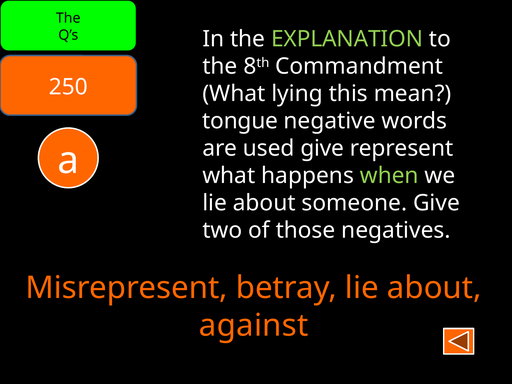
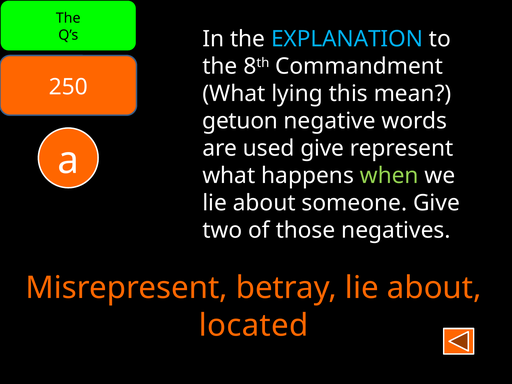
EXPLANATION colour: light green -> light blue (347, 39)
tongue: tongue -> getuon (240, 121)
against: against -> located (254, 326)
